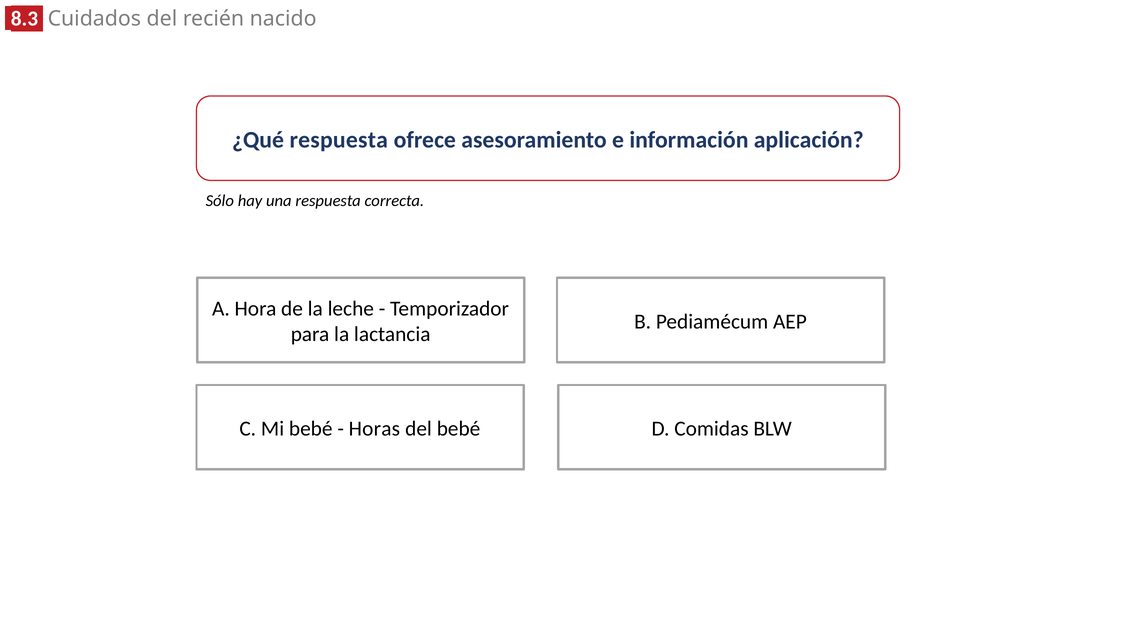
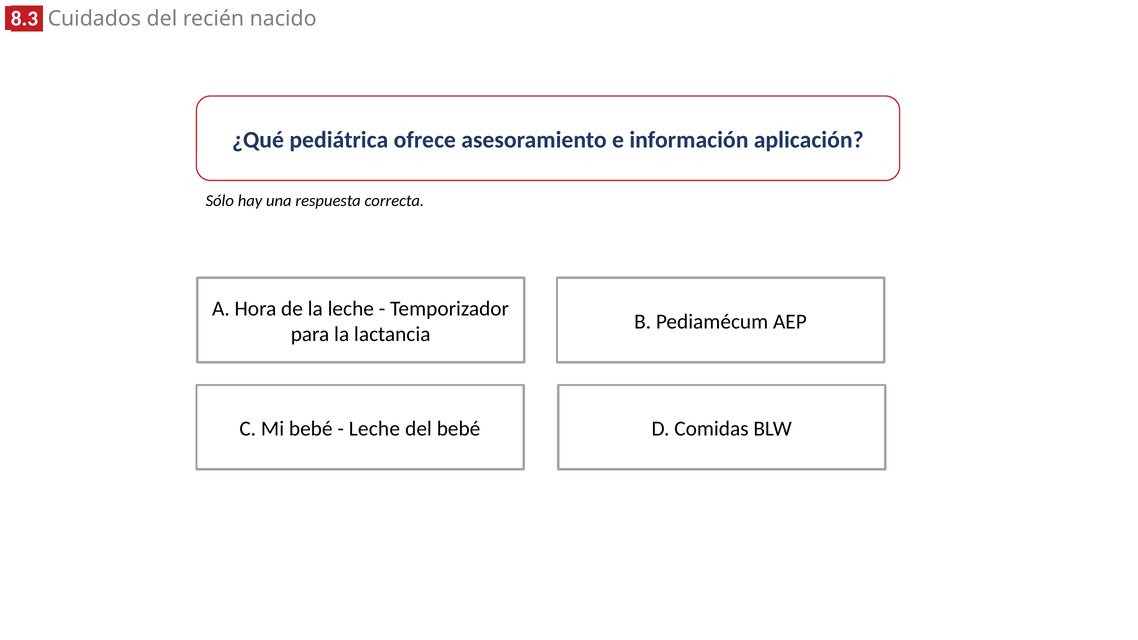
¿Qué respuesta: respuesta -> pediátrica (339, 140)
Horas: Horas -> Leche (374, 429)
